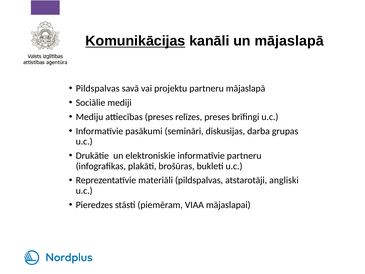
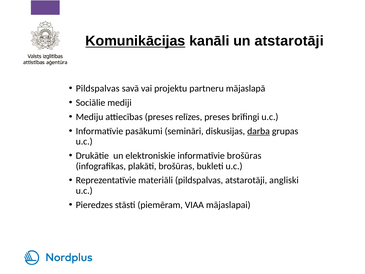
un mājaslapā: mājaslapā -> atstarotāji (289, 41)
darba underline: none -> present (259, 131)
informatīvie partneru: partneru -> brošūras (244, 156)
